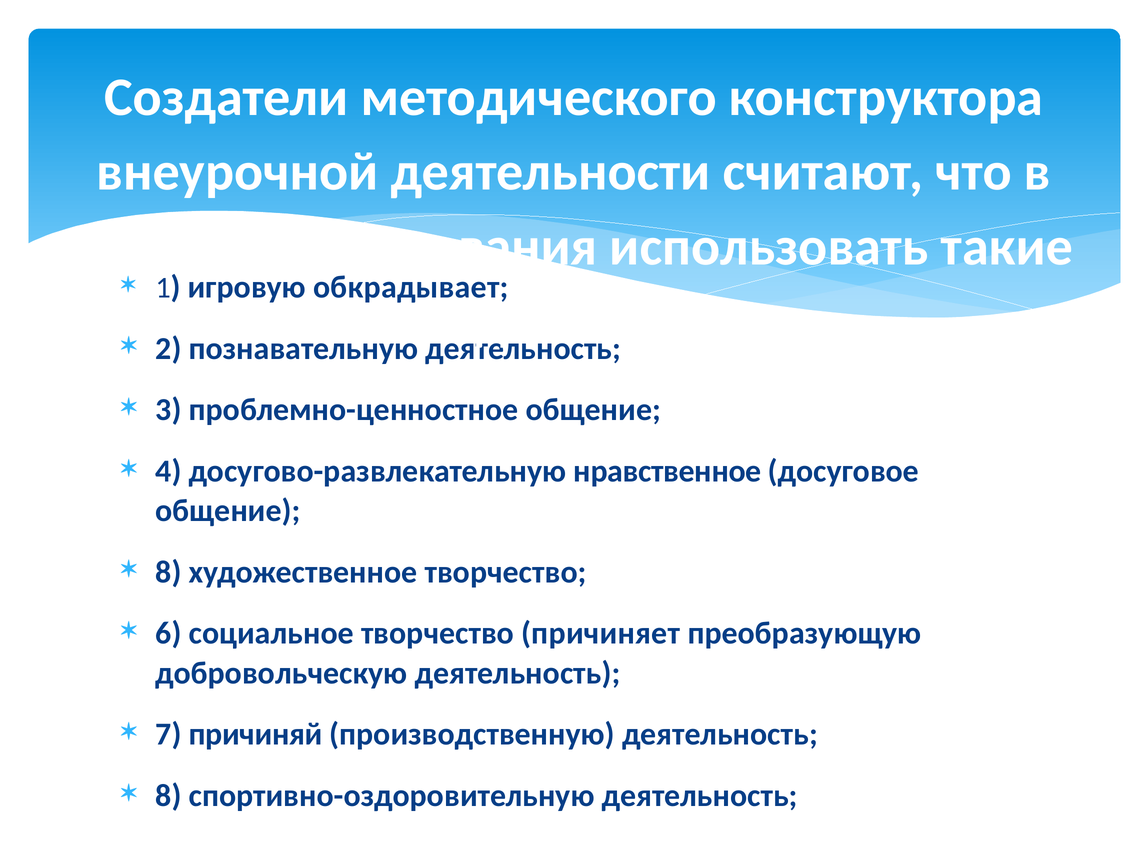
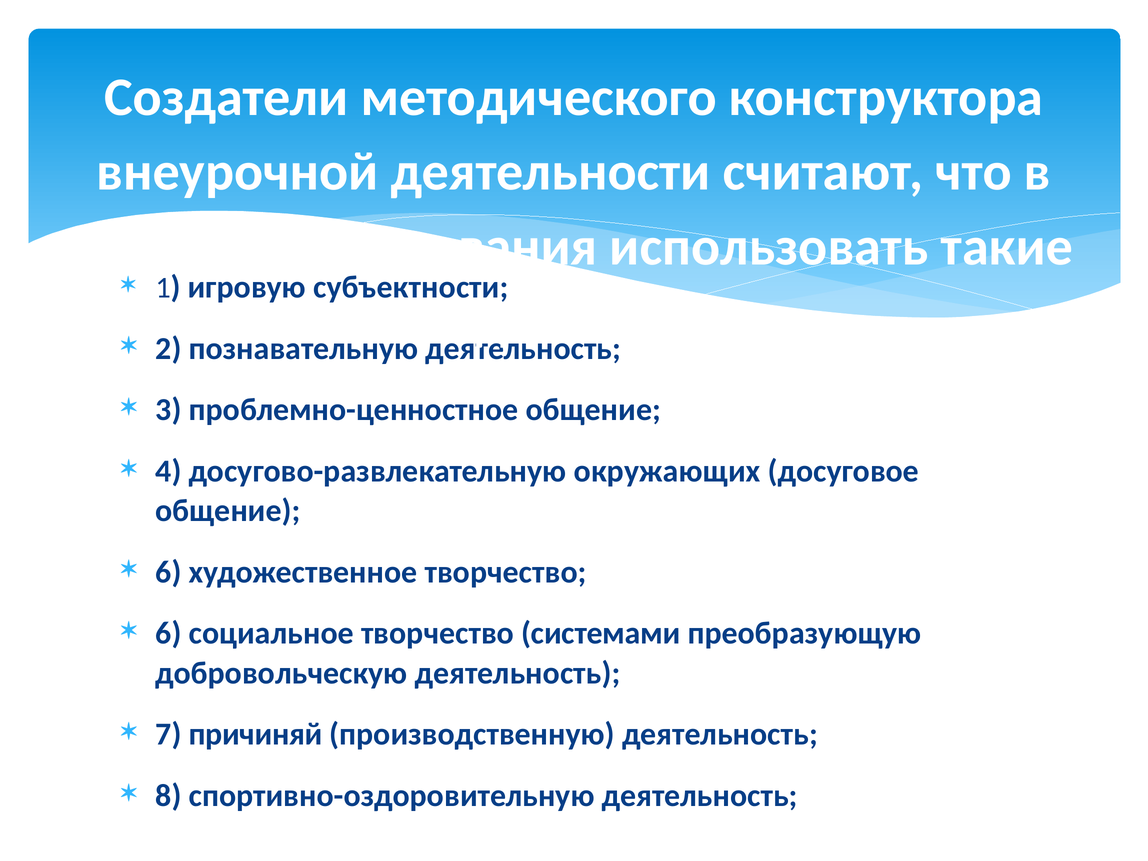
обкрадывает: обкрадывает -> субъектности (411, 287)
нравственное: нравственное -> окружающих (667, 471)
8: 8 -> 6 (168, 572)
причиняет: причиняет -> системами (601, 633)
